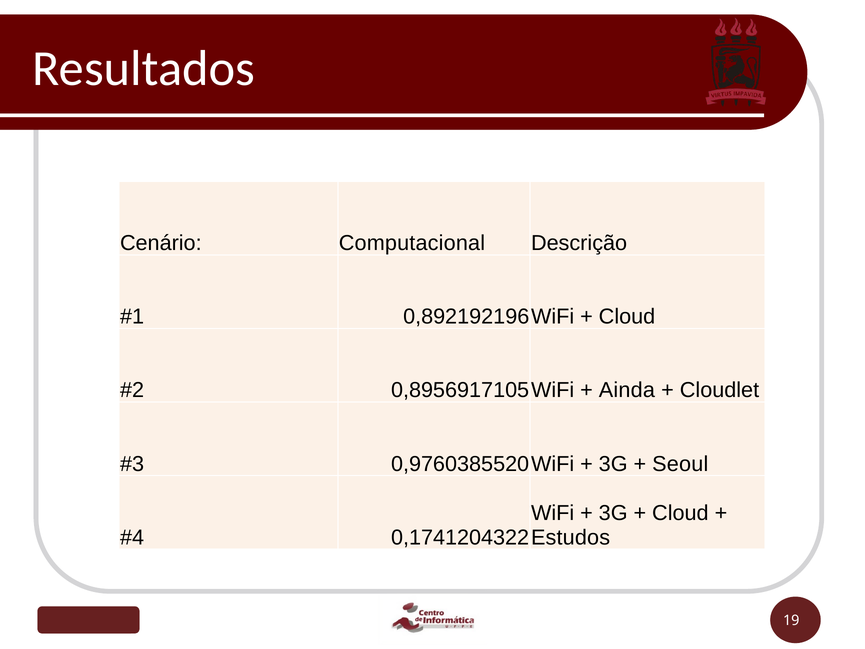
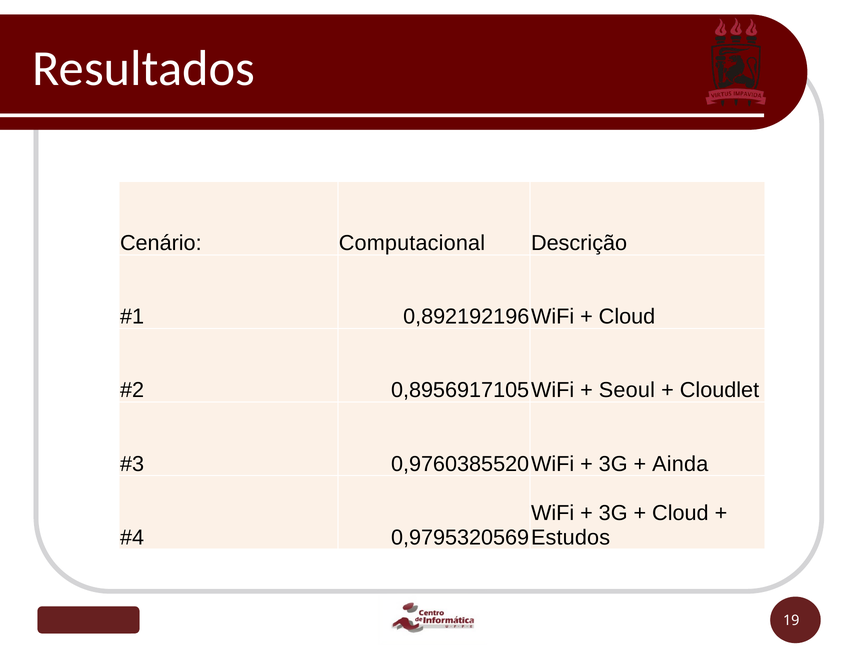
Ainda: Ainda -> Seoul (627, 390)
Seoul: Seoul -> Ainda (680, 464)
0,1741204322: 0,1741204322 -> 0,9795320569 (460, 537)
